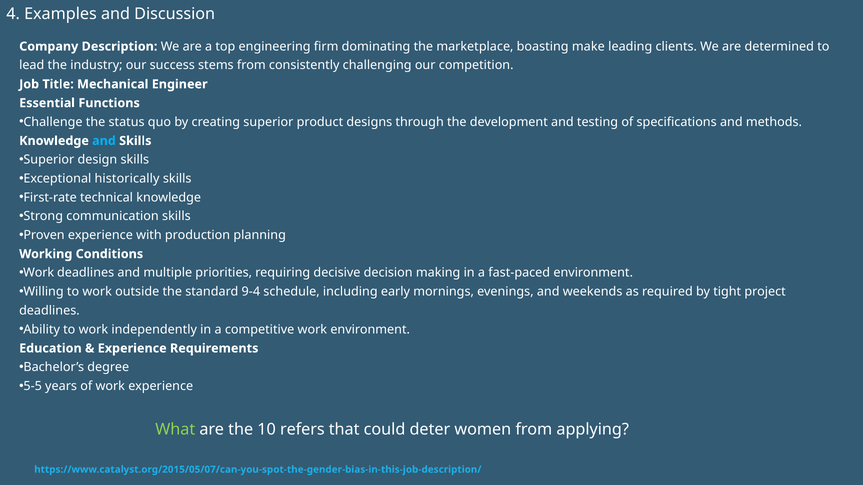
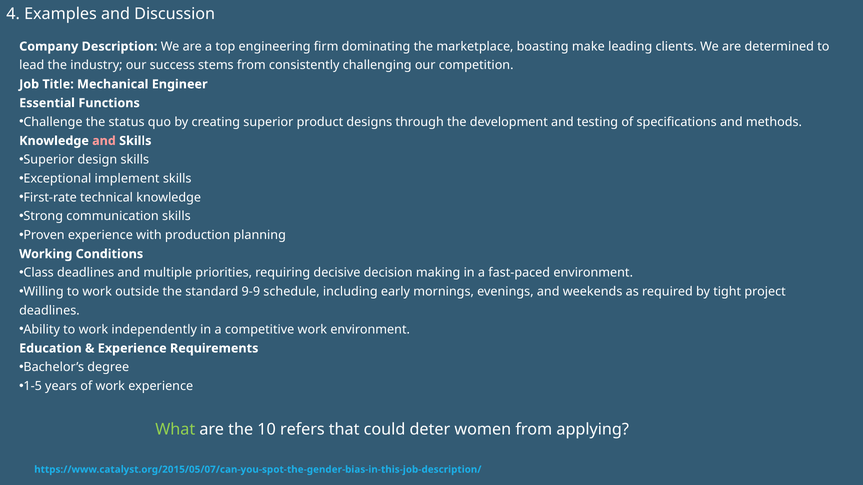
and colour: light blue -> pink (104, 141)
historically: historically -> implement (127, 179)
Work: Work -> Class (39, 273)
9-4: 9-4 -> 9-9 (251, 292)
5-5: 5-5 -> 1-5 (33, 386)
